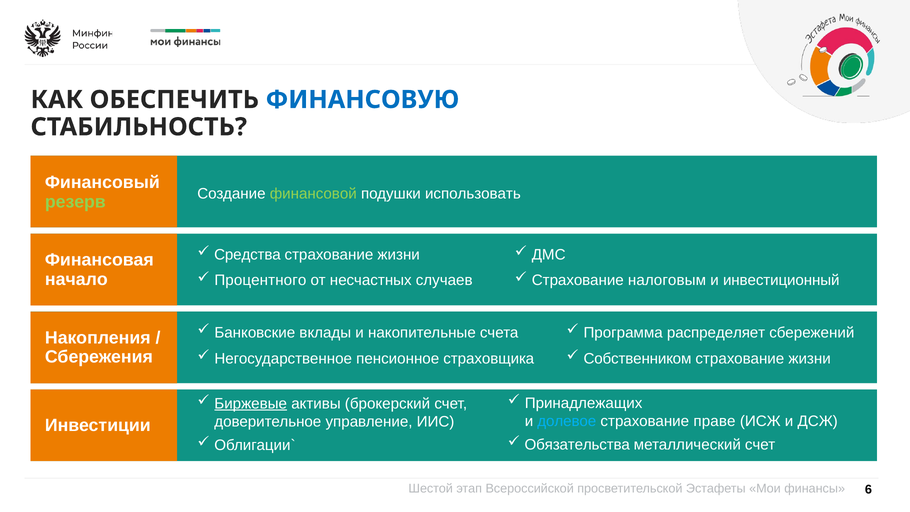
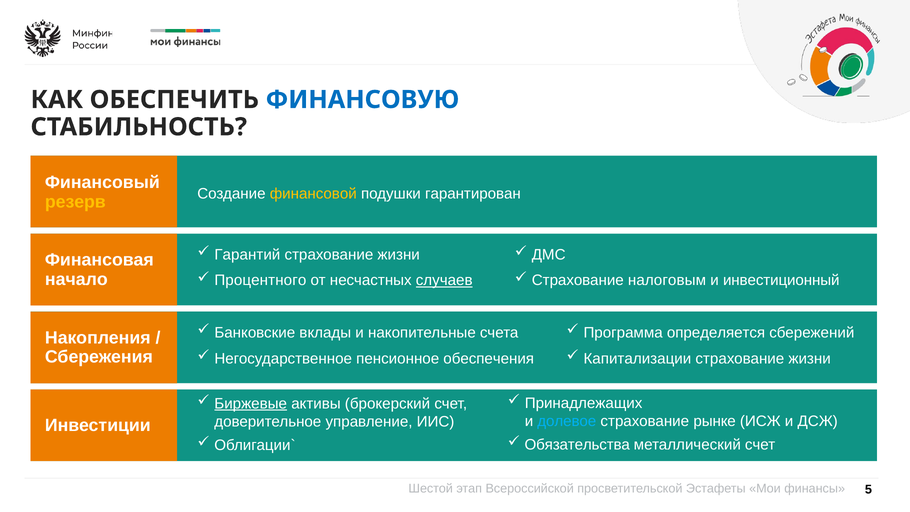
финансовой colour: light green -> yellow (313, 194)
использовать: использовать -> гарантирован (473, 194)
резерв colour: light green -> yellow (75, 202)
Средства: Средства -> Гарантий (247, 255)
случаев underline: none -> present (444, 280)
распределяет: распределяет -> определяется (716, 333)
страховщика: страховщика -> обеспечения (489, 358)
Собственником: Собственником -> Капитализации (637, 358)
праве: праве -> рынке (715, 421)
6: 6 -> 5 (868, 489)
